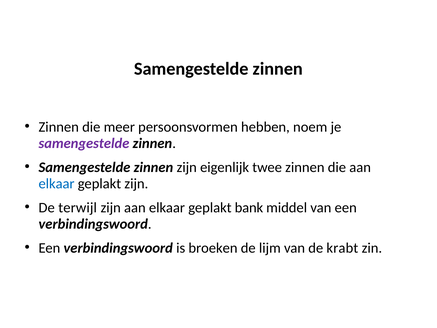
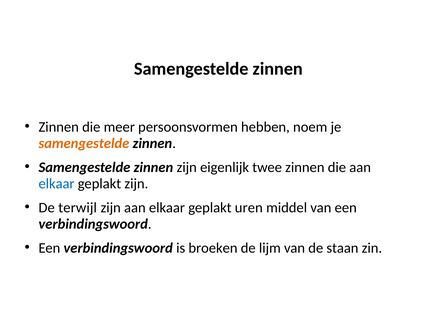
samengestelde colour: purple -> orange (84, 143)
bank: bank -> uren (249, 208)
krabt: krabt -> staan (342, 248)
